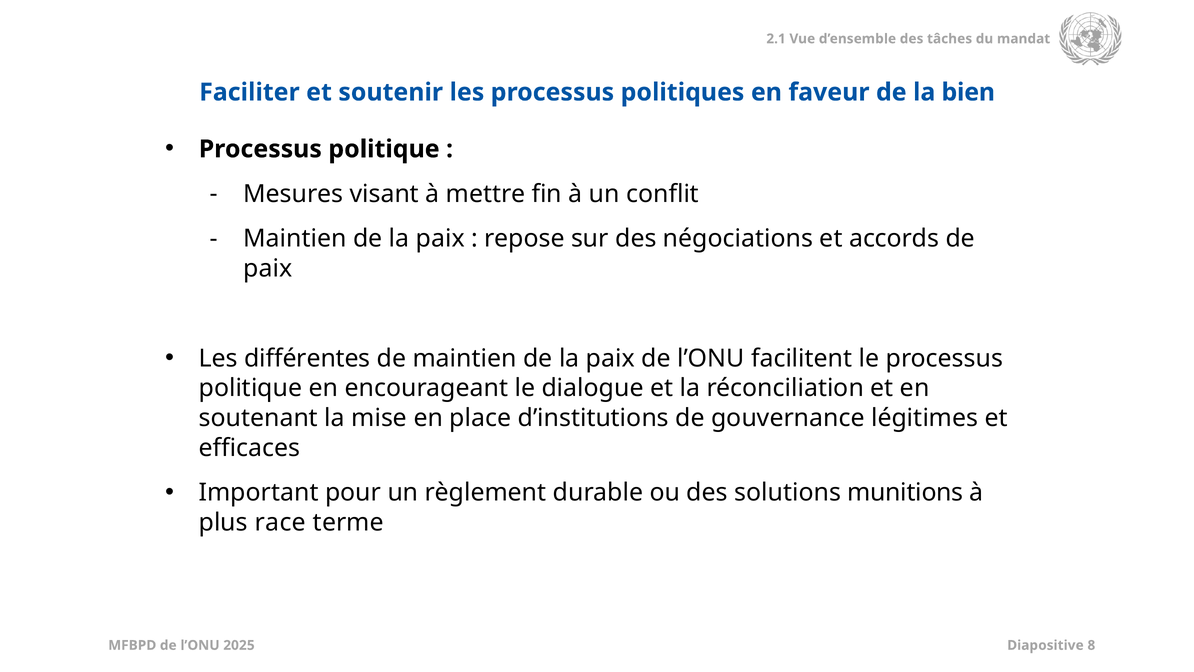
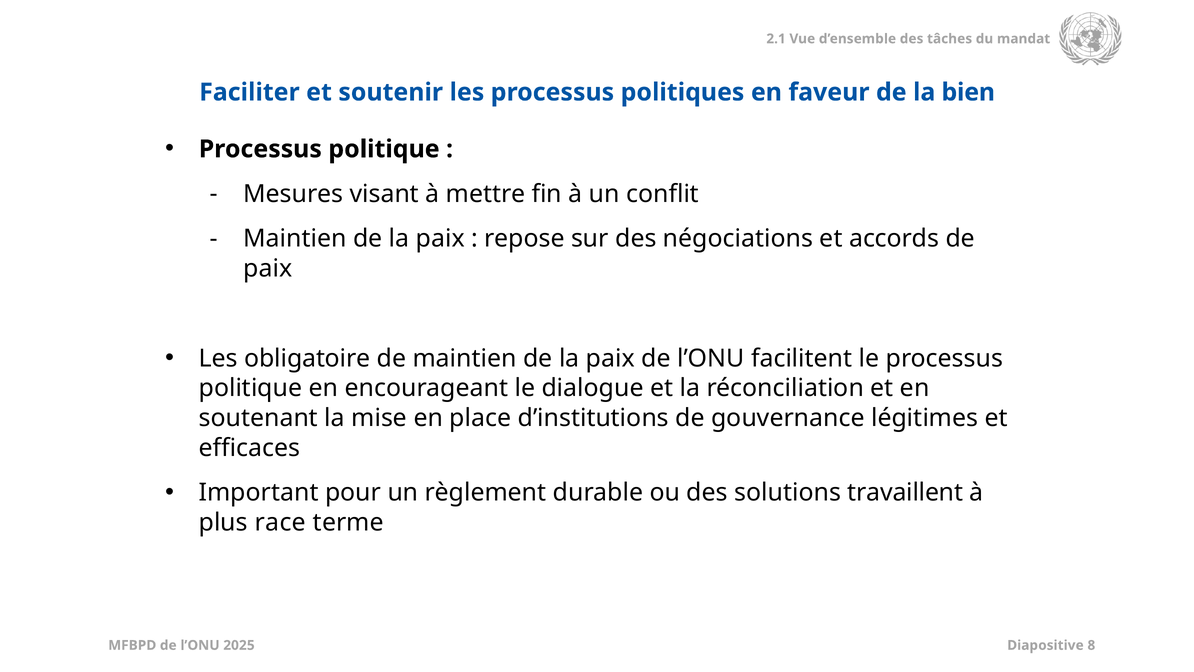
différentes: différentes -> obligatoire (307, 358)
munitions: munitions -> travaillent (905, 492)
